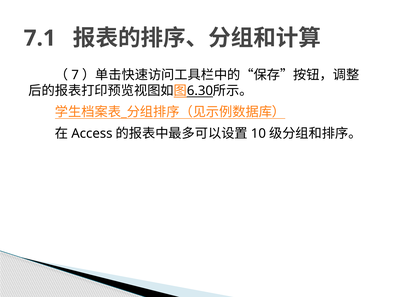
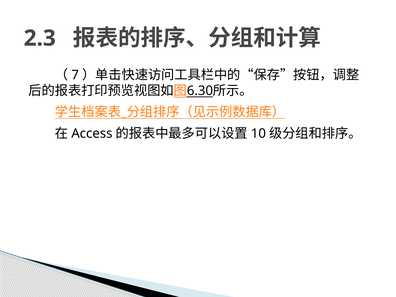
7.1: 7.1 -> 2.3 (40, 38)
